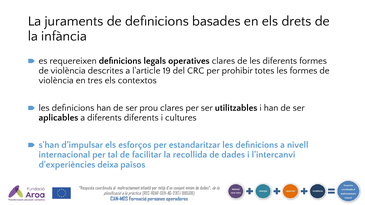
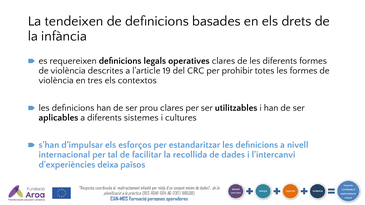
juraments: juraments -> tendeixen (74, 21)
diferents diferents: diferents -> sistemes (141, 118)
